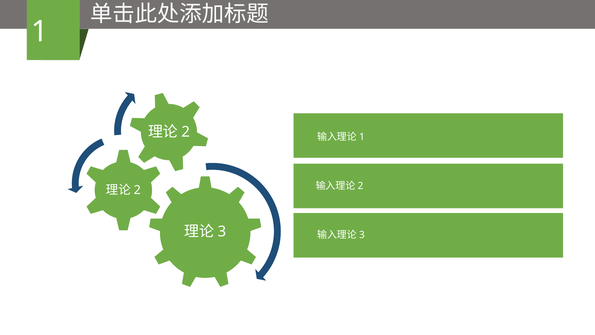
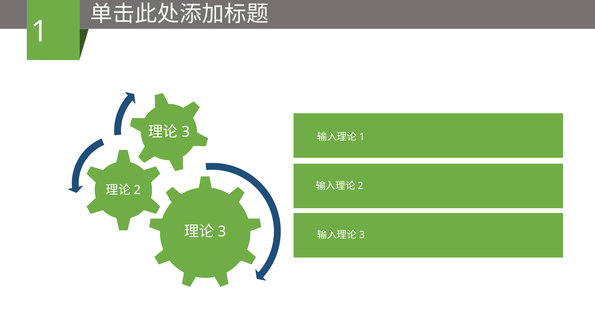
2: 2 -> 3 (186, 132)
